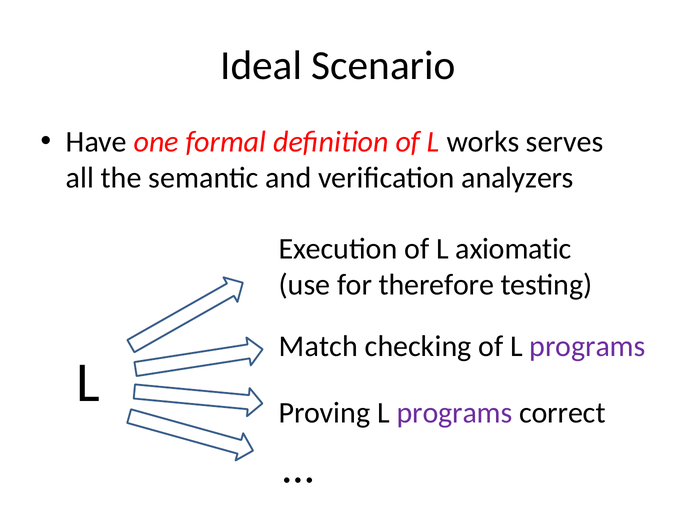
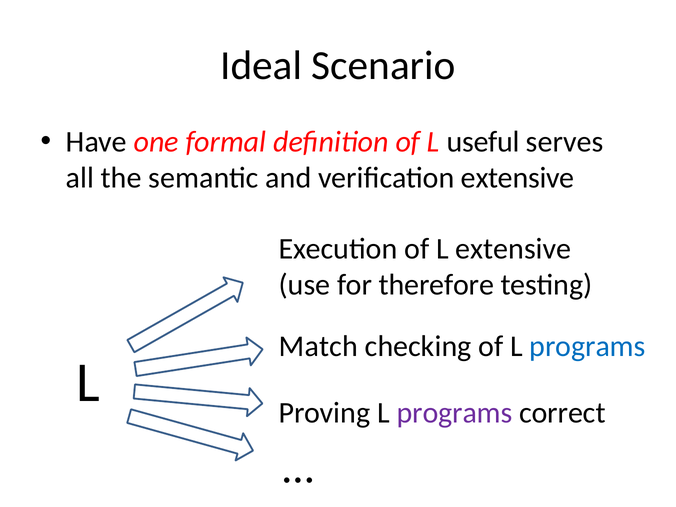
works: works -> useful (483, 142)
verification analyzers: analyzers -> extensive (518, 178)
L axiomatic: axiomatic -> extensive (513, 249)
programs colour: purple -> blue (587, 346)
